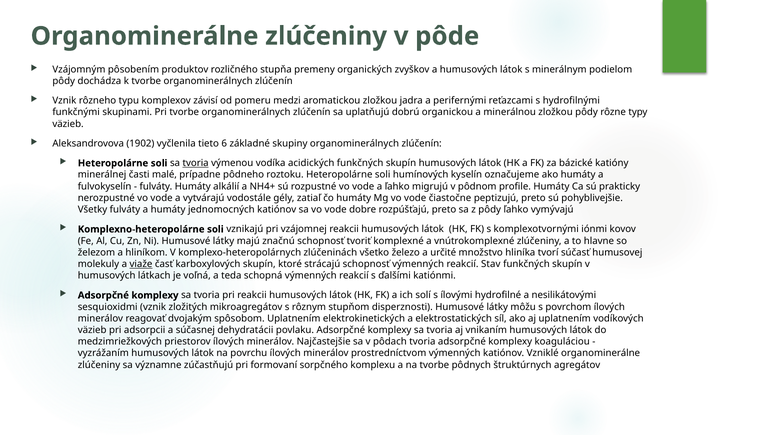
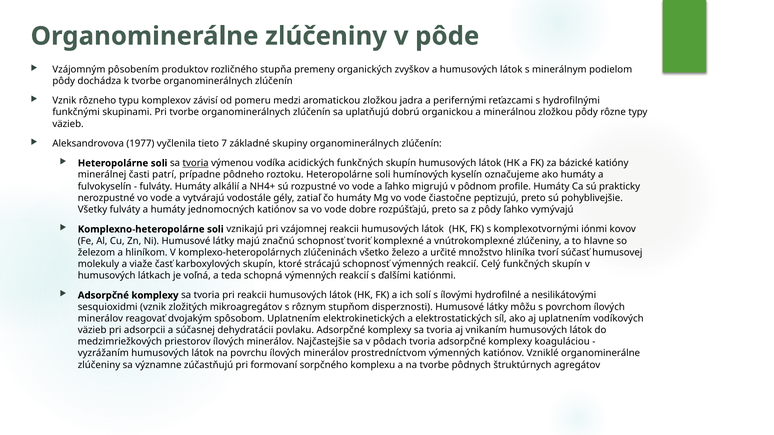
1902: 1902 -> 1977 (140, 144)
6: 6 -> 7 (224, 144)
malé: malé -> patrí (164, 175)
viaže underline: present -> none (141, 264)
Stav: Stav -> Celý (491, 264)
